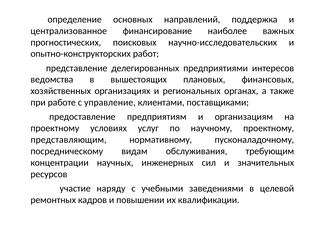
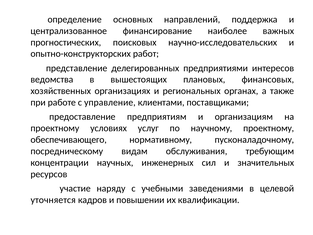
представляющим: представляющим -> обеспечивающего (69, 140)
ремонтных: ремонтных -> уточняется (53, 200)
